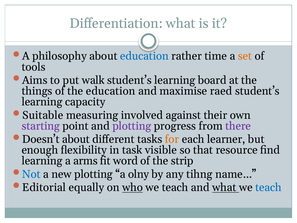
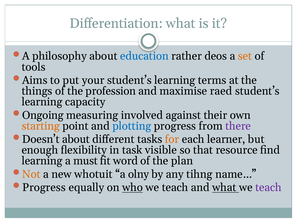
time: time -> deos (216, 56)
walk: walk -> your (93, 80)
board: board -> terms (212, 80)
the education: education -> profession (111, 91)
Suitable: Suitable -> Ongoing (43, 115)
starting colour: purple -> orange (41, 126)
plotting colour: purple -> blue (132, 126)
arms: arms -> must (85, 161)
strip: strip -> plan (182, 161)
Not colour: blue -> orange (31, 174)
new plotting: plotting -> whotuit (93, 174)
Editorial: Editorial -> Progress (44, 187)
teach colour: blue -> purple (268, 187)
